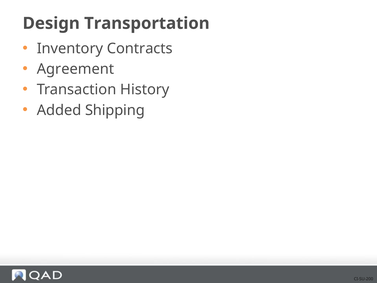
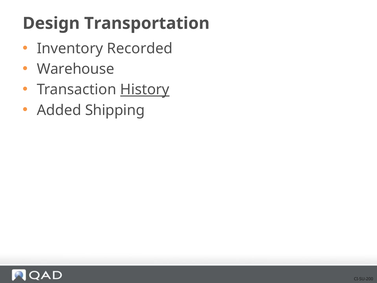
Contracts: Contracts -> Recorded (140, 48)
Agreement: Agreement -> Warehouse (76, 69)
History underline: none -> present (145, 90)
